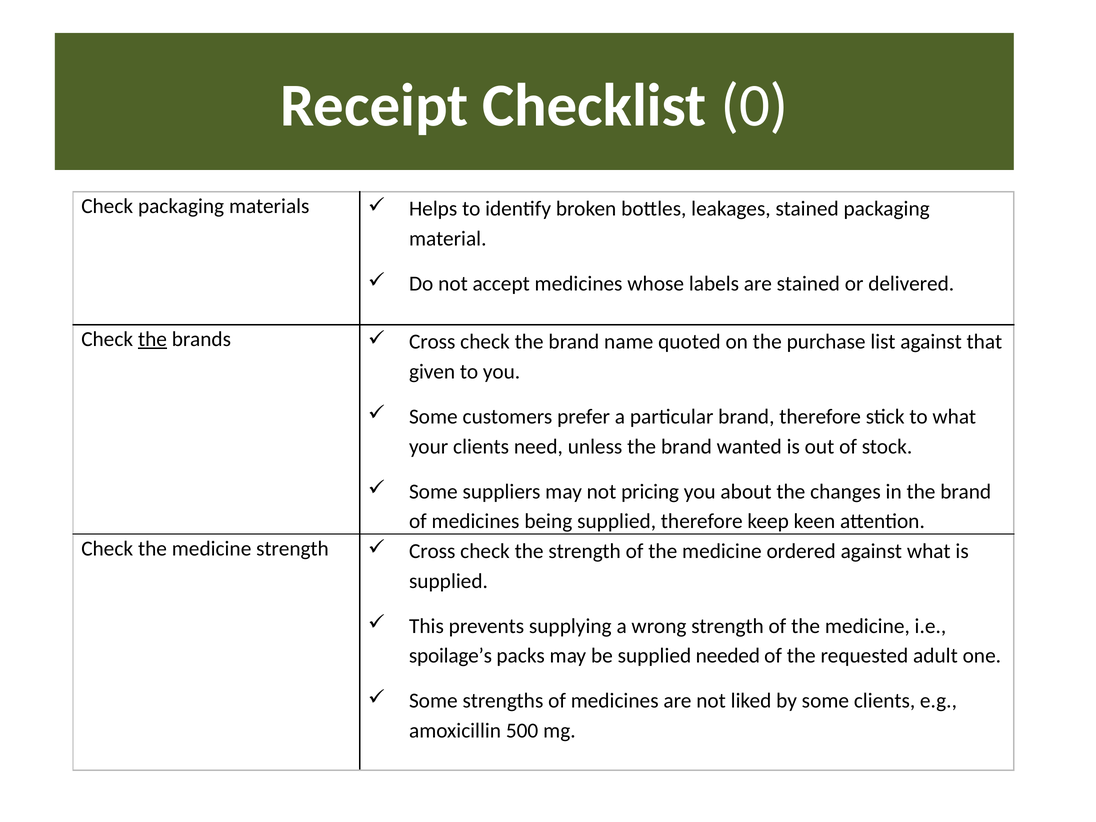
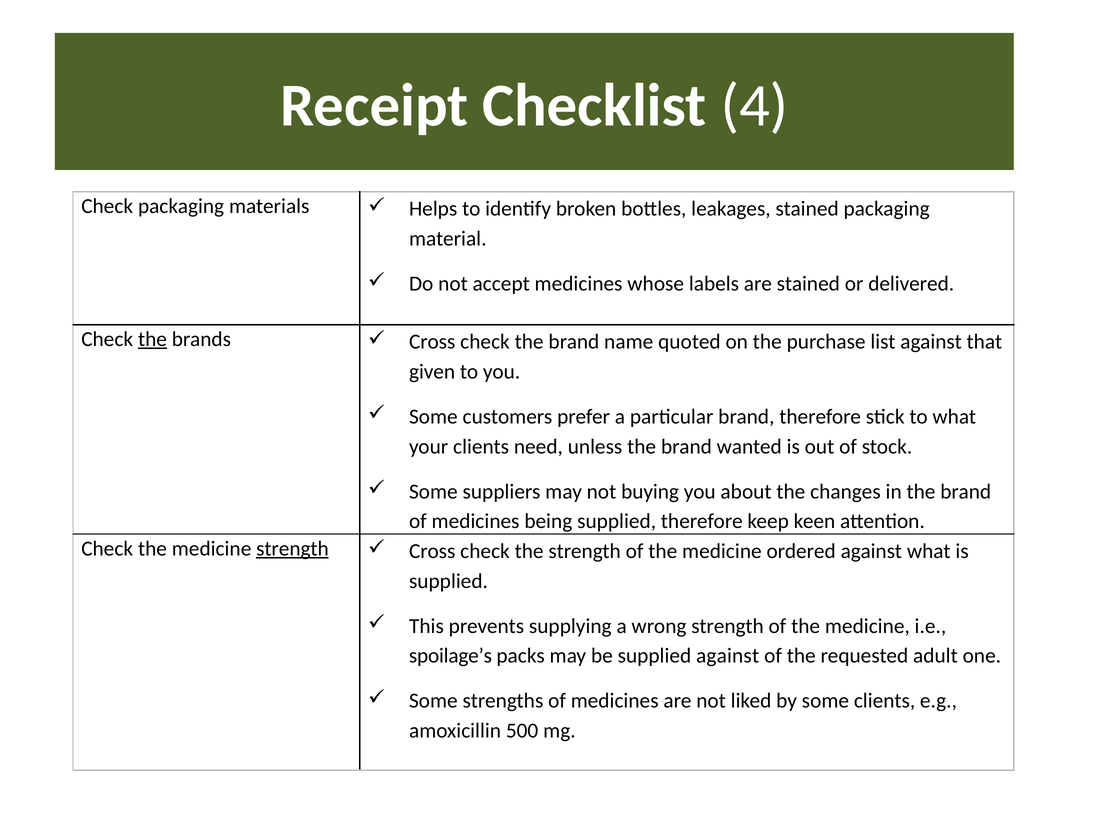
0: 0 -> 4 (755, 106)
pricing: pricing -> buying (650, 492)
strength underline: none -> present (292, 549)
supplied needed: needed -> against (728, 656)
